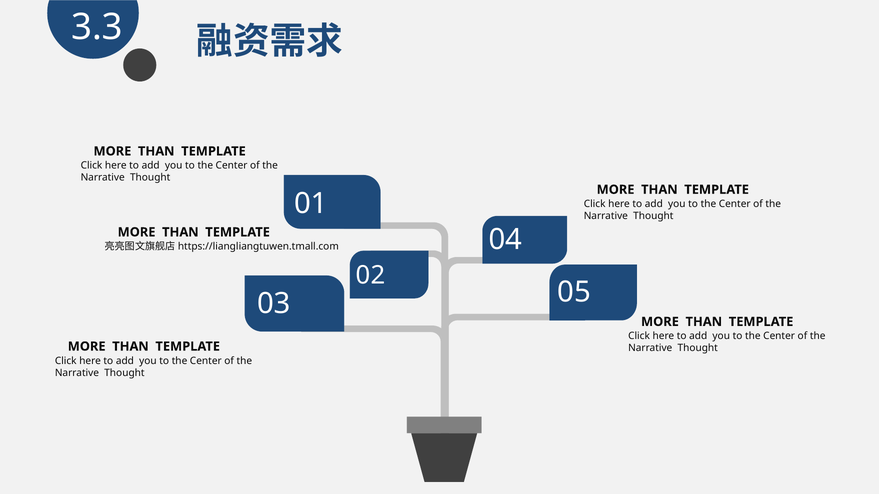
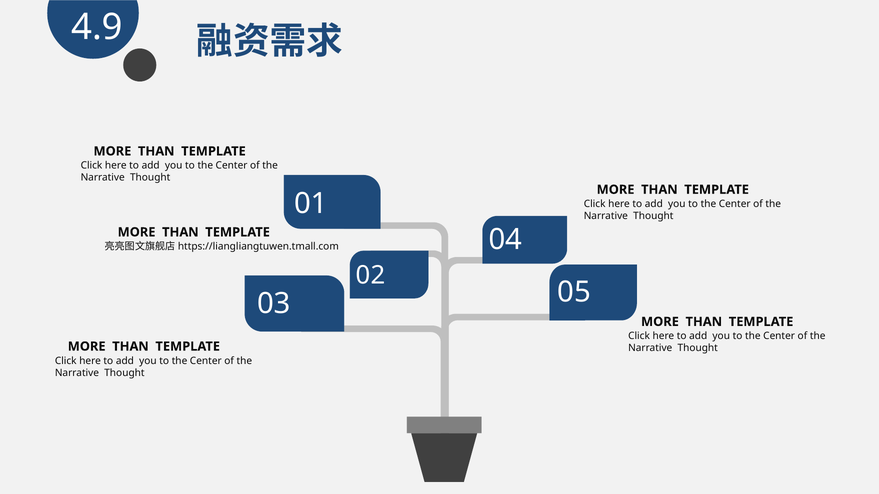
3.3: 3.3 -> 4.9 (97, 27)
